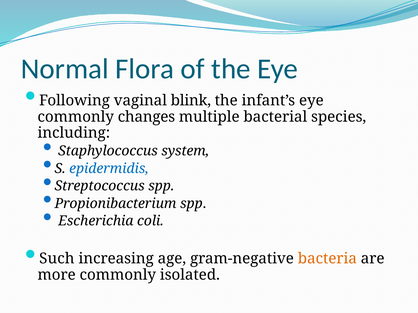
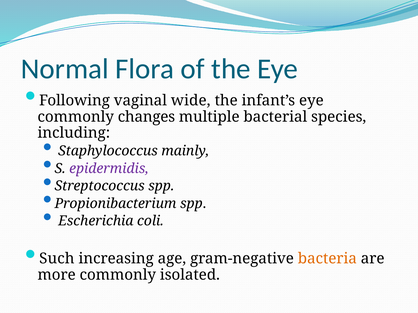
blink: blink -> wide (191, 101)
system: system -> mainly (185, 151)
epidermidis colour: blue -> purple (109, 169)
